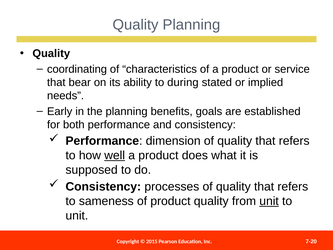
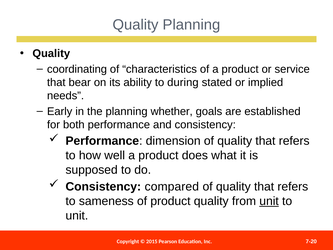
benefits: benefits -> whether (172, 111)
well underline: present -> none (115, 155)
processes: processes -> compared (172, 187)
